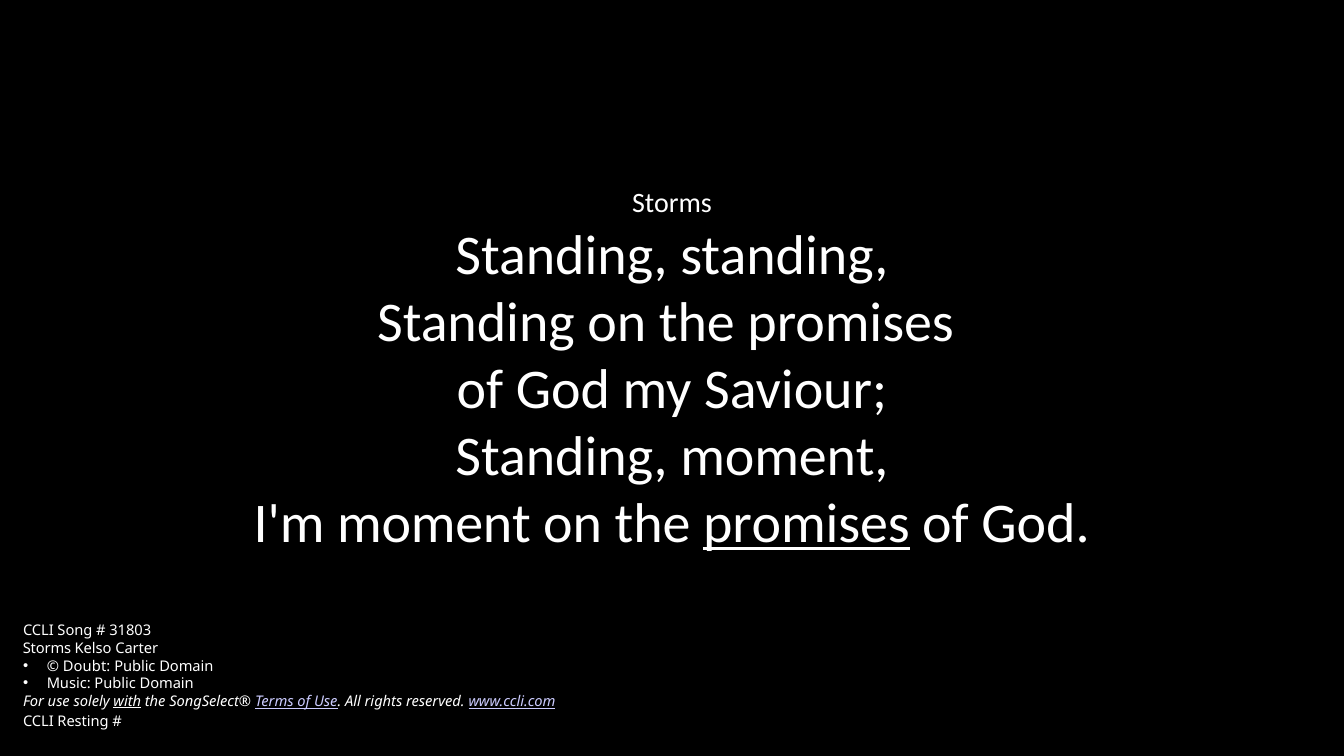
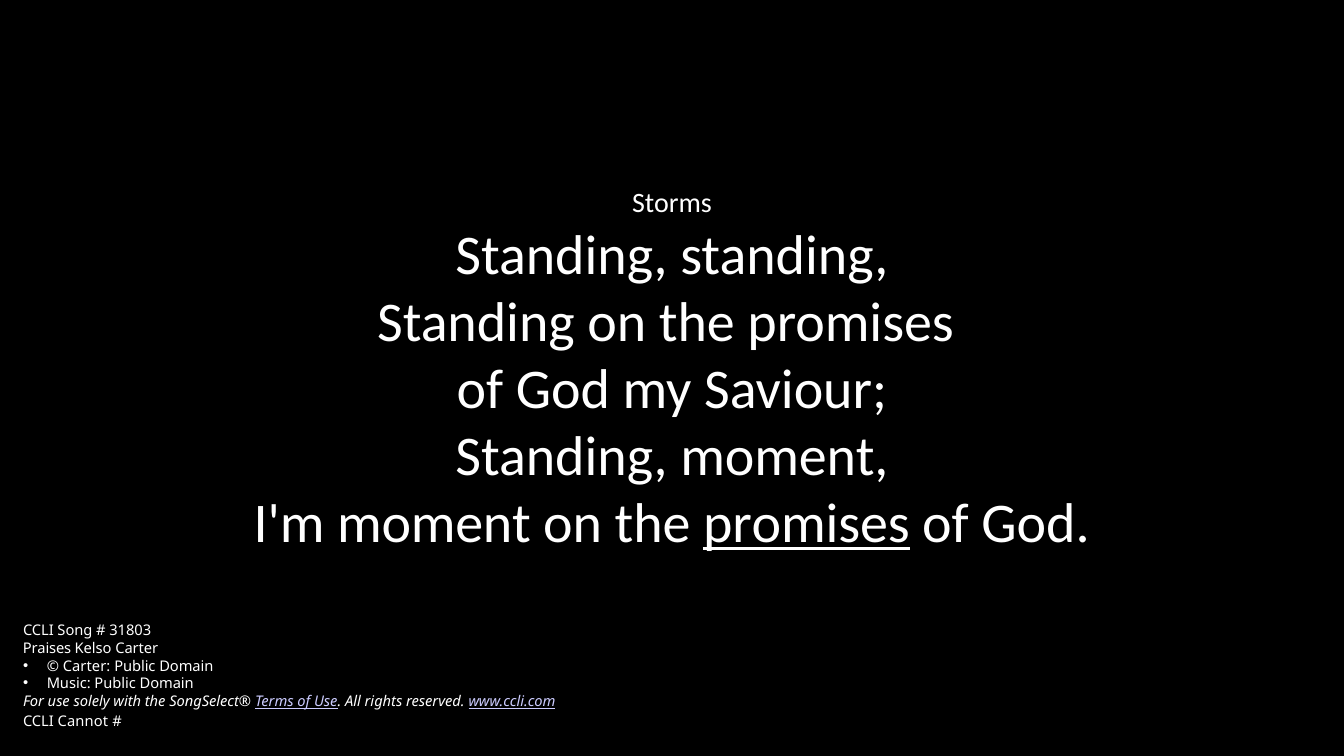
Storms: Storms -> Praises (47, 649)
Doubt: Doubt -> Carter (87, 666)
with underline: present -> none (127, 701)
Resting: Resting -> Cannot (83, 721)
